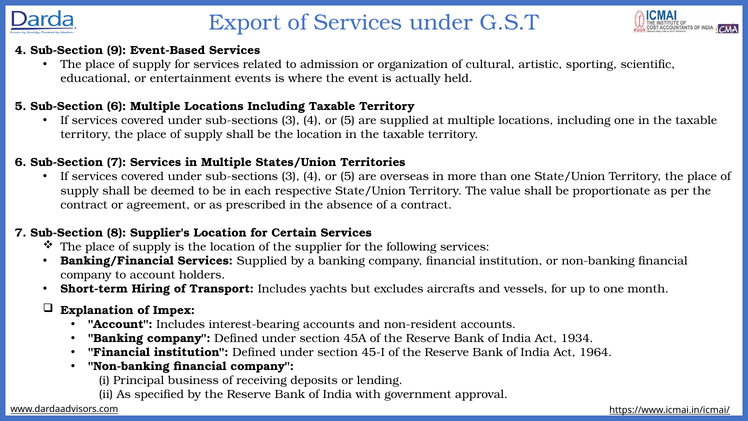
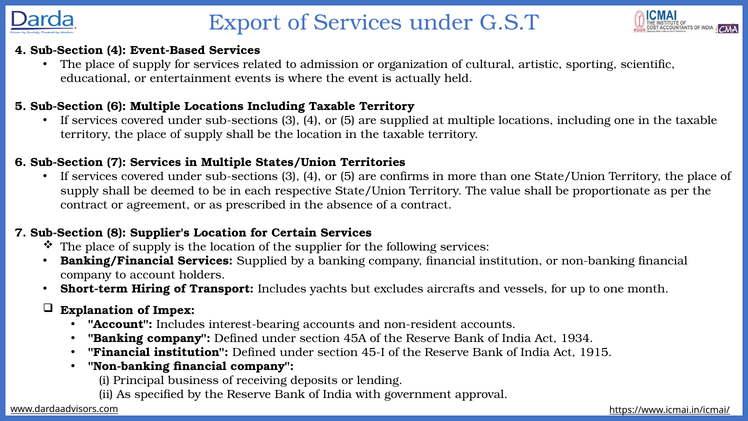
Sub-Section 9: 9 -> 4 (117, 50)
overseas: overseas -> confirms (405, 177)
1964: 1964 -> 1915 (596, 352)
